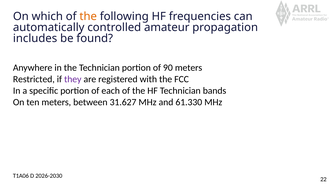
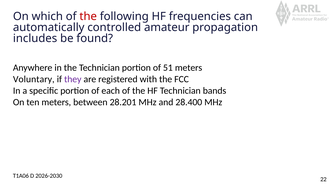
the colour: orange -> red (88, 16)
90: 90 -> 51 (168, 68)
Restricted: Restricted -> Voluntary (34, 79)
31.627: 31.627 -> 28.201 (123, 102)
61.330: 61.330 -> 28.400 (189, 102)
